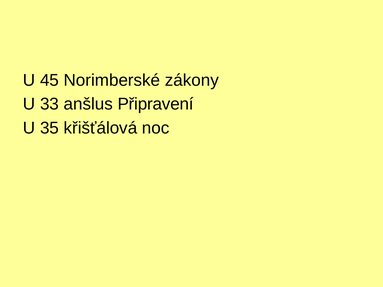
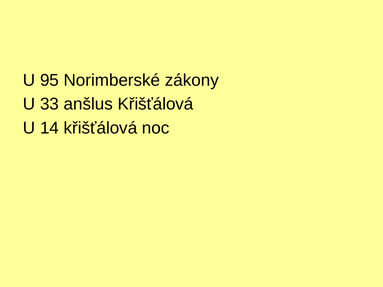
45: 45 -> 95 (49, 80)
anšlus Připravení: Připravení -> Křišťálová (156, 104)
35: 35 -> 14 (49, 128)
